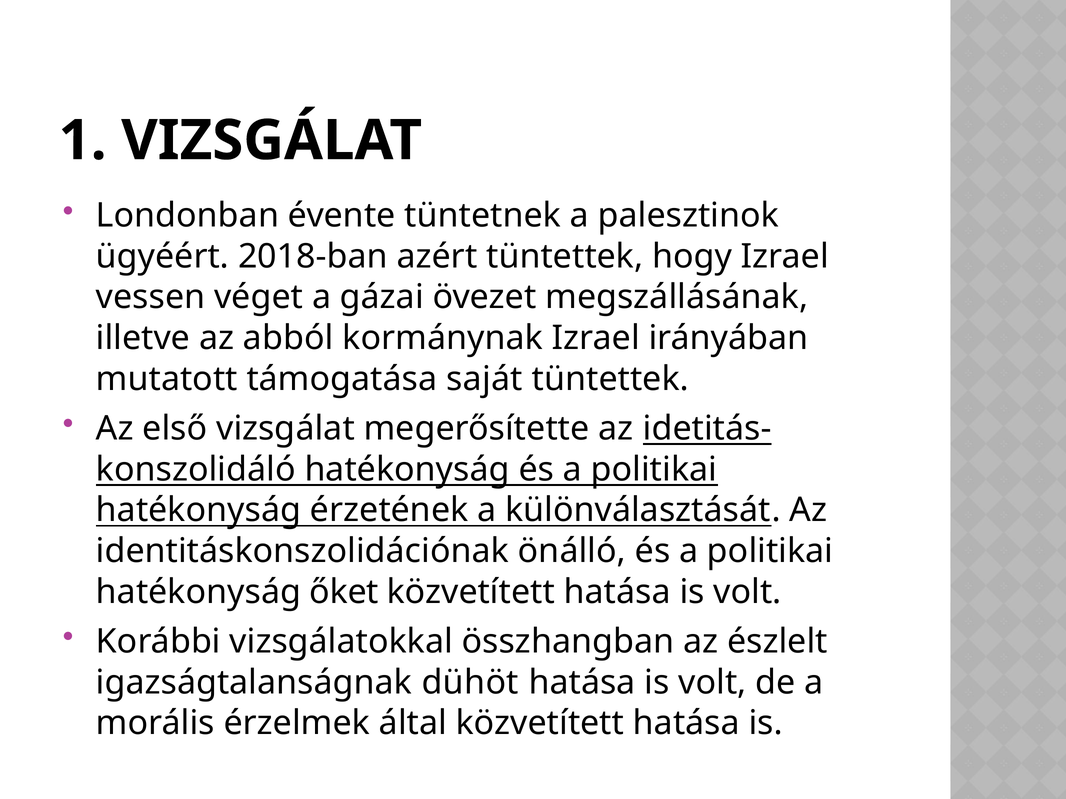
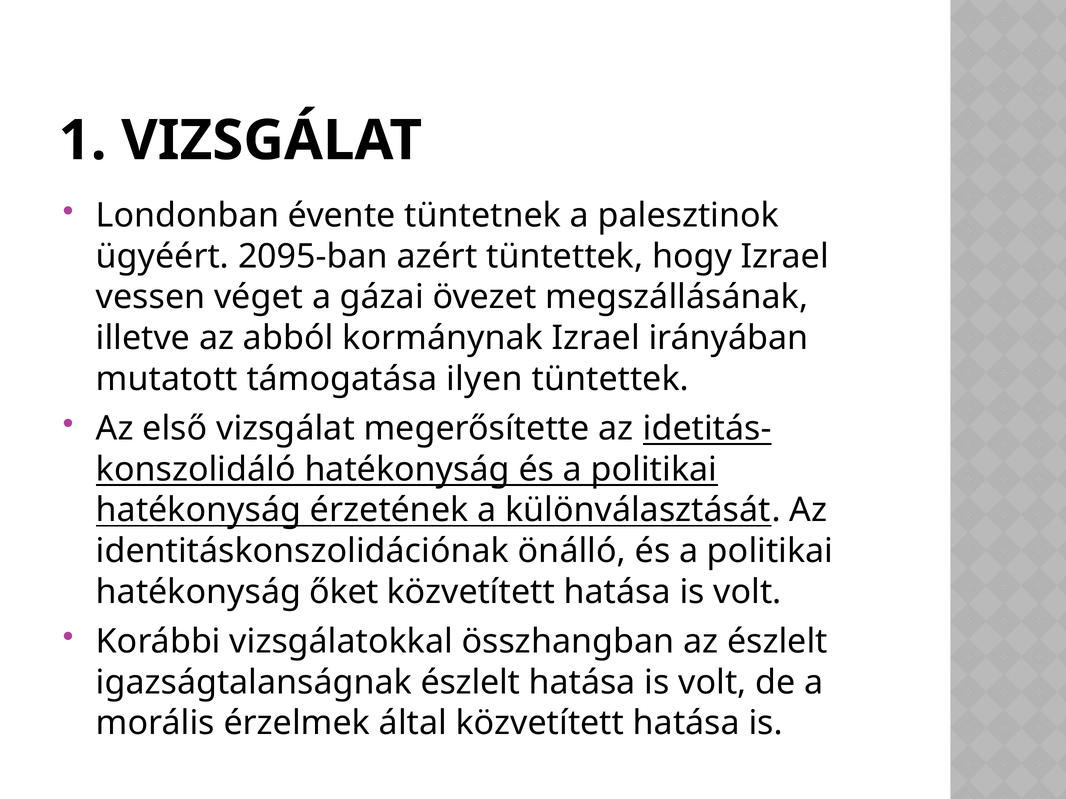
2018-ban: 2018-ban -> 2095-ban (313, 257)
saját: saját -> ilyen (484, 379)
igazságtalanságnak dühöt: dühöt -> észlelt (470, 683)
